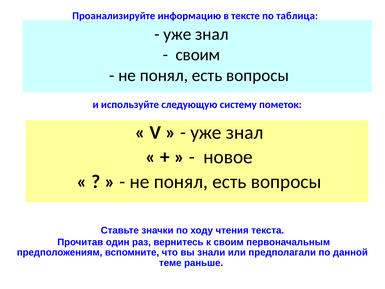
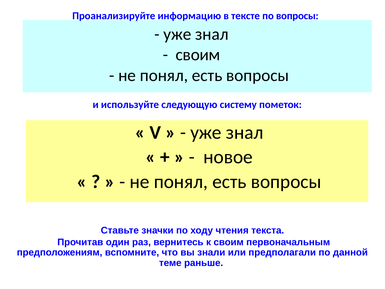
по таблица: таблица -> вопросы (297, 16)
